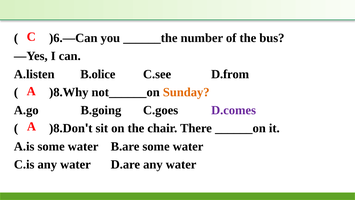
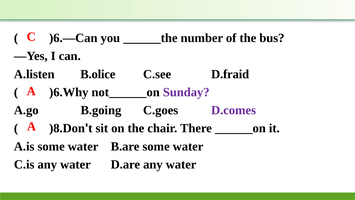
D.from: D.from -> D.fraid (230, 74)
)8.Why: )8.Why -> )6.Why (69, 92)
Sunday colour: orange -> purple (186, 92)
